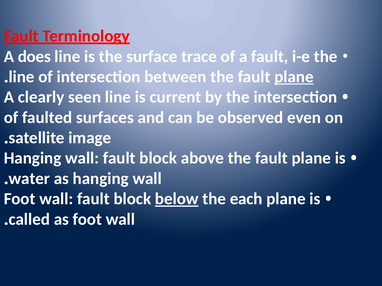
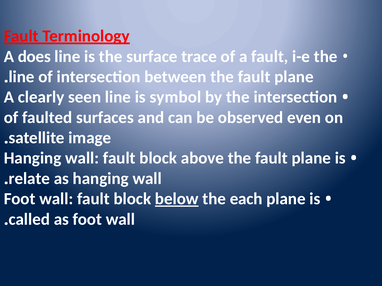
plane underline: present -> none (294, 77)
current: current -> symbol (175, 97)
water: water -> relate (29, 179)
